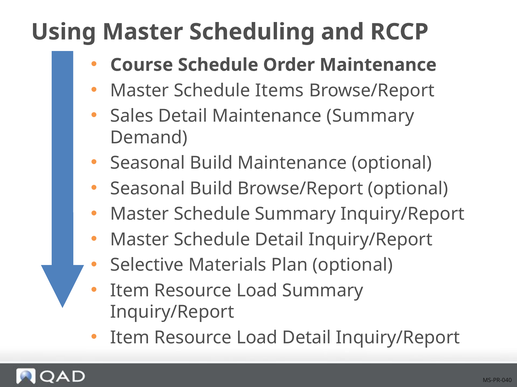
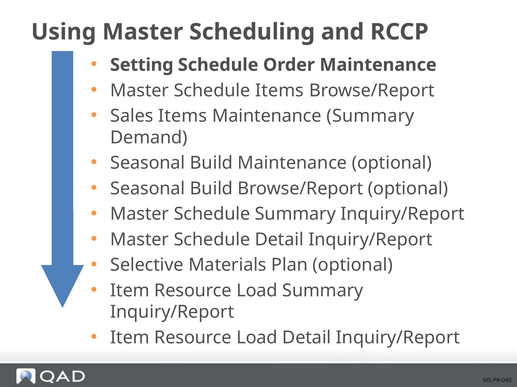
Course: Course -> Setting (142, 65)
Sales Detail: Detail -> Items (183, 116)
